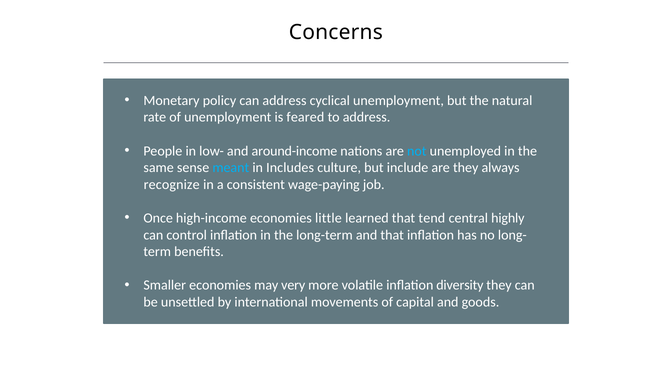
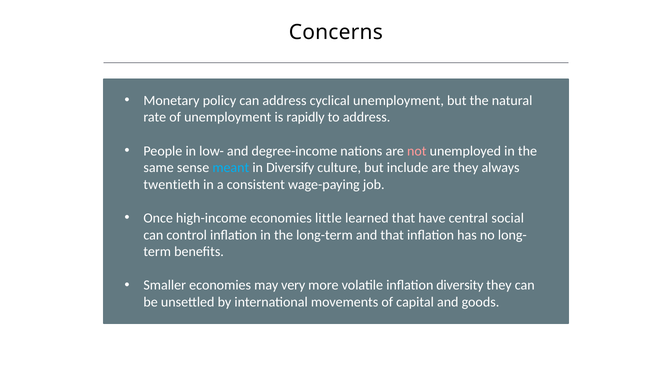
feared: feared -> rapidly (306, 117)
around-income: around-income -> degree-income (294, 151)
not colour: light blue -> pink (417, 151)
Includes: Includes -> Diversify (290, 168)
recognize: recognize -> twentieth (172, 185)
tend: tend -> have (432, 218)
highly: highly -> social (508, 218)
